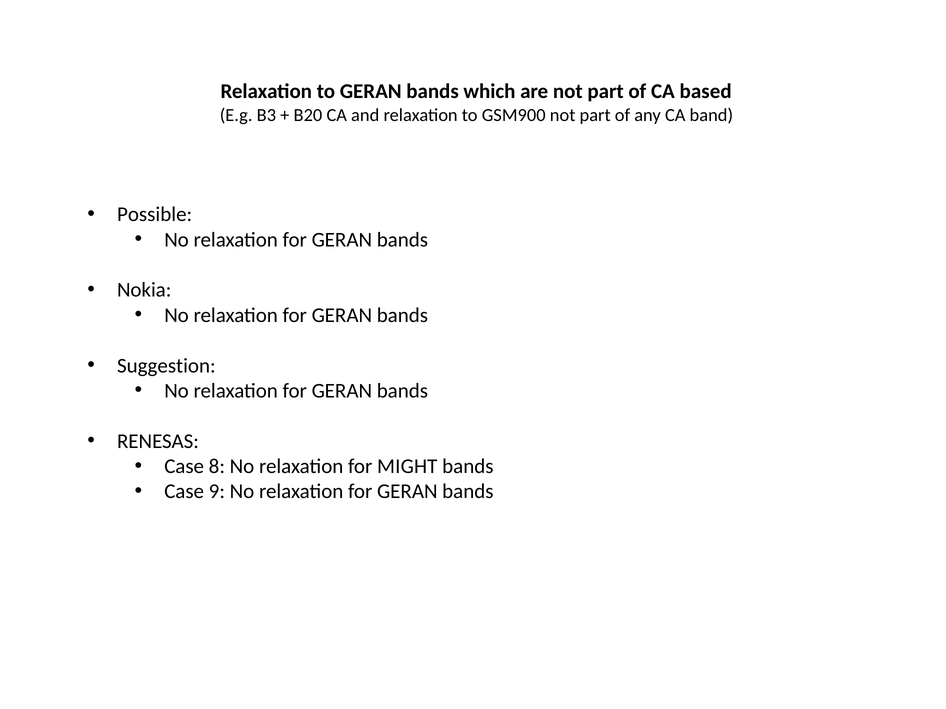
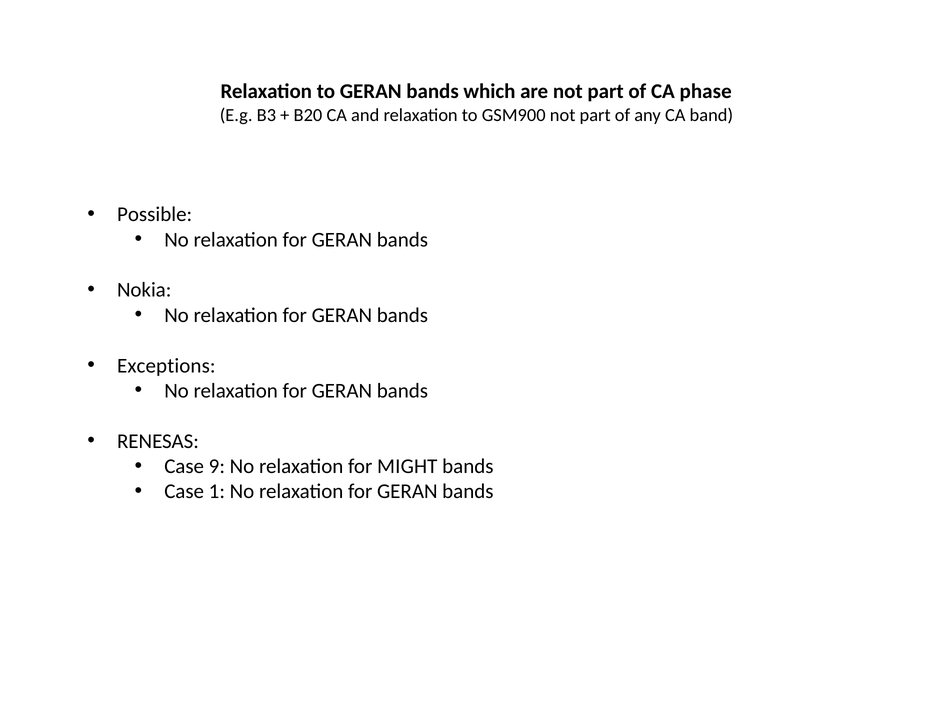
based: based -> phase (706, 92)
Suggestion: Suggestion -> Exceptions (166, 366)
8: 8 -> 9 (217, 467)
9: 9 -> 1 (217, 492)
